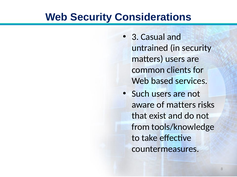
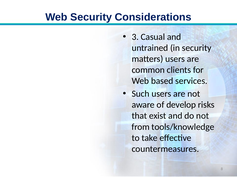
of matters: matters -> develop (181, 105)
